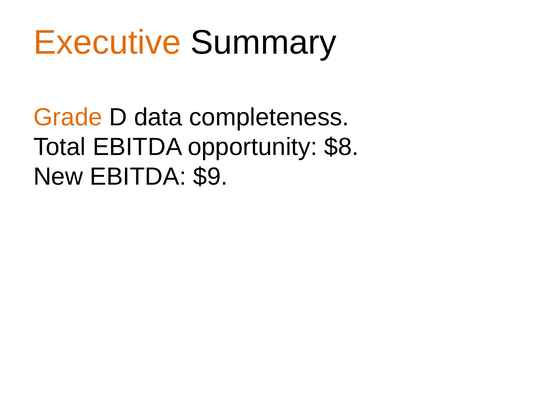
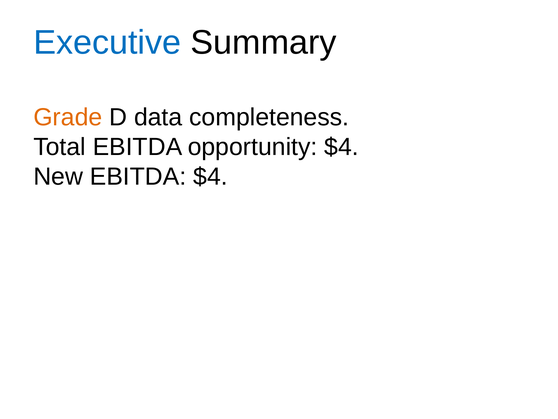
Executive colour: orange -> blue (107, 42)
opportunity $8: $8 -> $4 (341, 147)
EBITDA $9: $9 -> $4 (211, 177)
